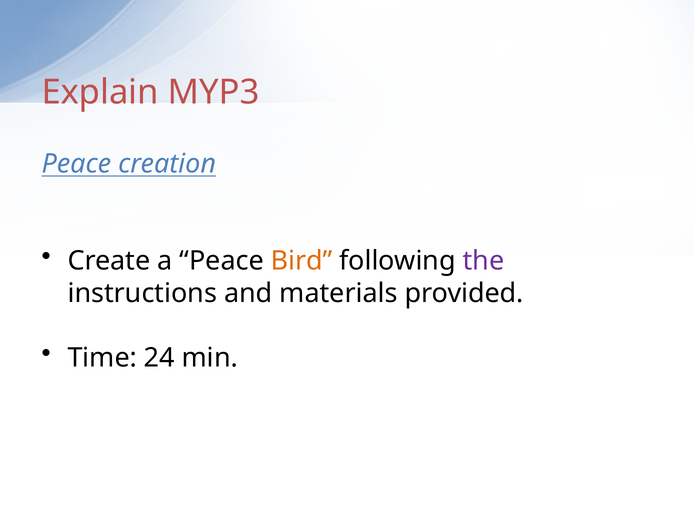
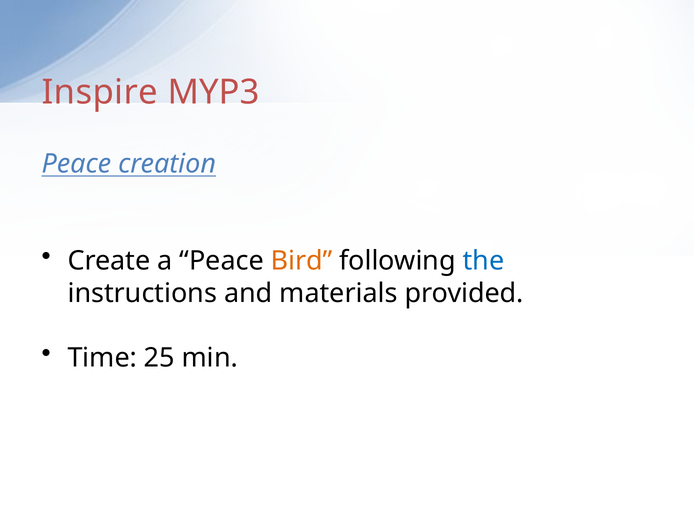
Explain: Explain -> Inspire (100, 92)
the colour: purple -> blue (483, 261)
24: 24 -> 25 (159, 358)
